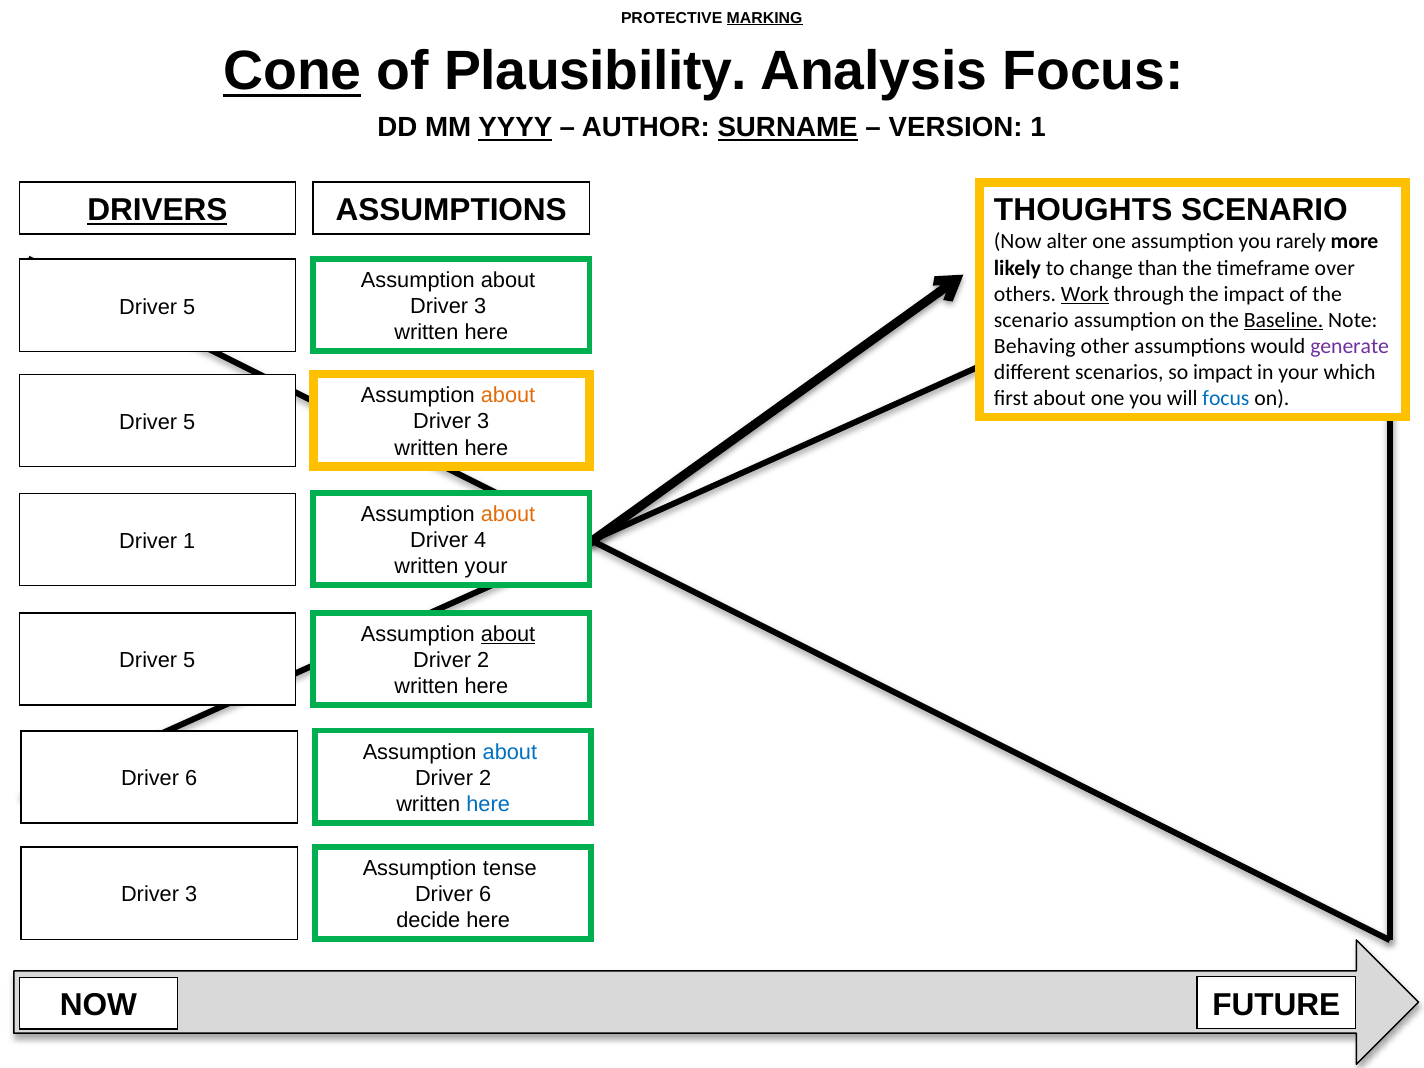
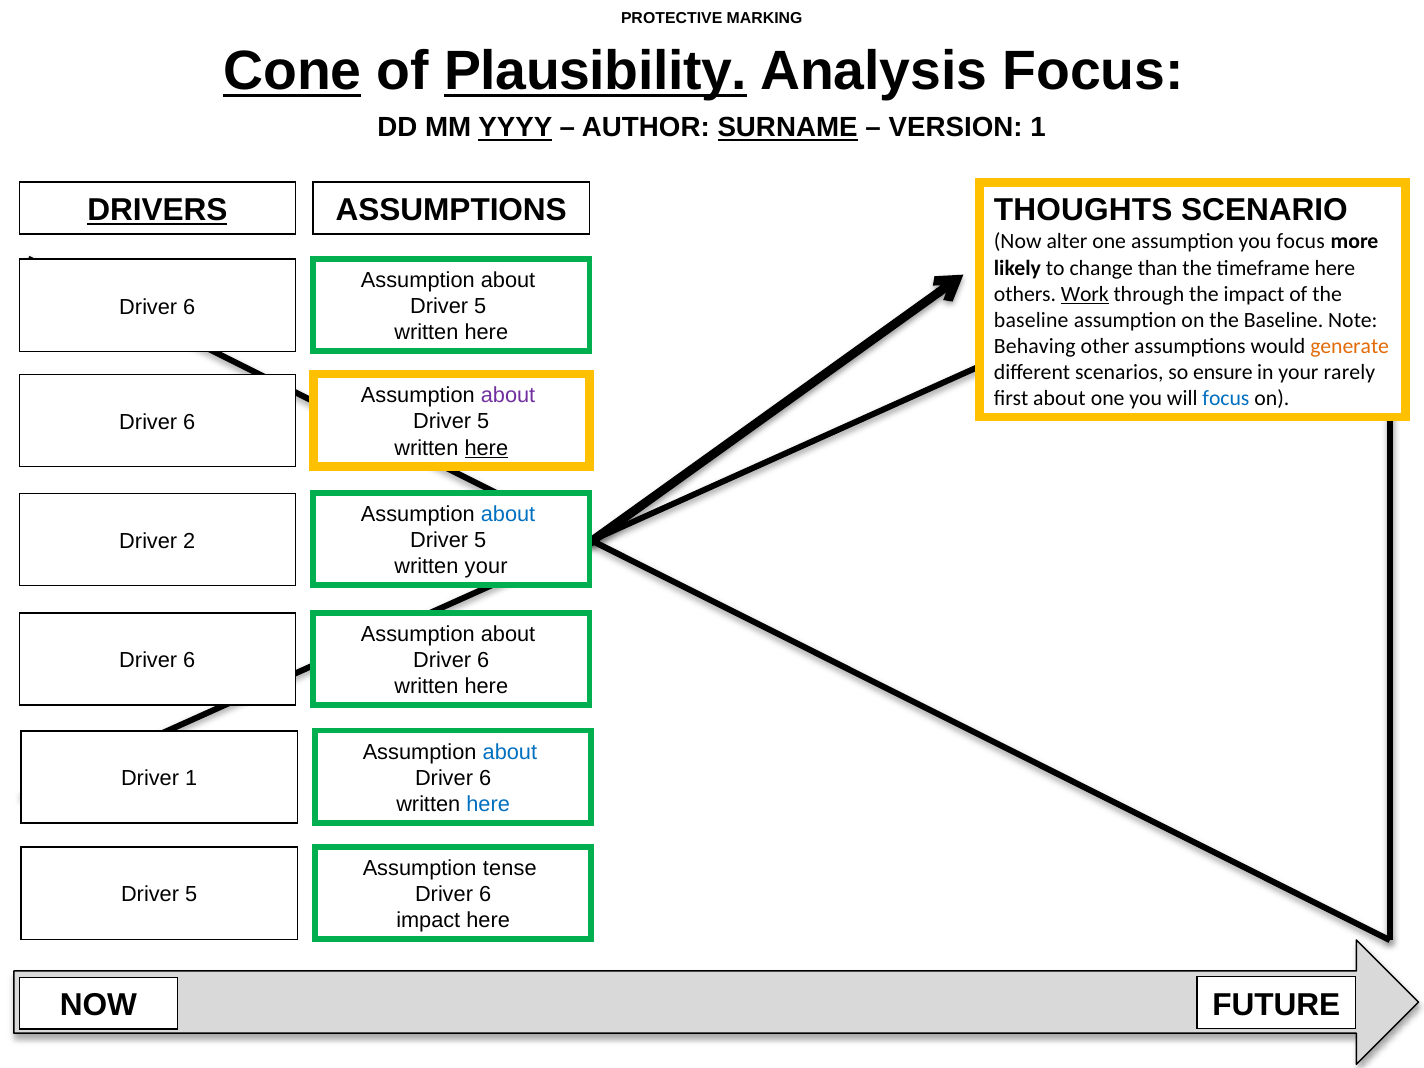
MARKING underline: present -> none (765, 18)
Plausibility underline: none -> present (596, 71)
you rarely: rarely -> focus (1301, 242)
timeframe over: over -> here (1335, 268)
3: 3 -> 5 (480, 306)
5: 5 -> 6 (189, 307)
scenario: scenario -> baseline (1031, 320)
Baseline underline: present -> none (1284, 320)
generate colour: purple -> orange (1350, 346)
so impact: impact -> ensure (1223, 372)
which: which -> rarely (1349, 372)
about colour: orange -> purple (508, 396)
3: 3 -> 5 (483, 422)
5: 5 -> 6 (189, 422)
here underline: none -> present (486, 448)
about colour: orange -> blue (508, 514)
4: 4 -> 5 (480, 541)
Driver 1: 1 -> 2 (189, 541)
about underline: present -> none (508, 634)
2: 2 -> 6 (483, 660)
5: 5 -> 6 (189, 661)
2: 2 -> 6 (485, 778)
6: 6 -> 1 (191, 778)
3: 3 -> 5 (191, 895)
decide: decide -> impact (428, 920)
